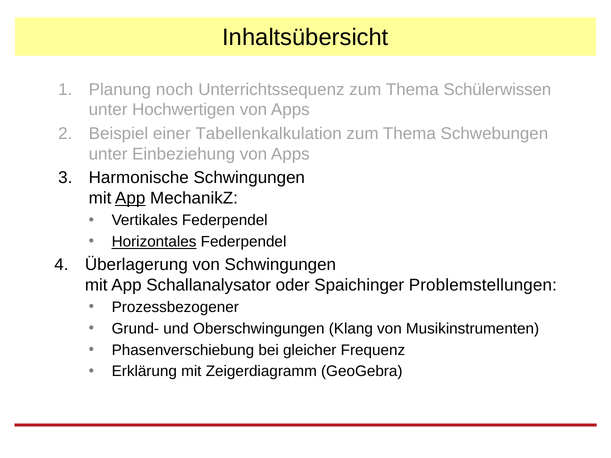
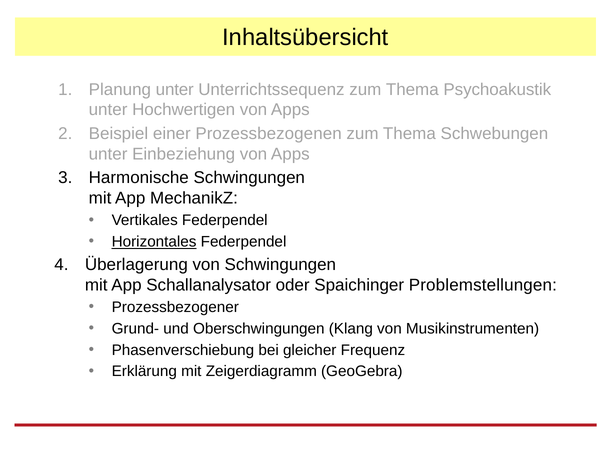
Planung noch: noch -> unter (175, 90)
Schülerwissen: Schülerwissen -> Psychoakustik (497, 90)
Tabellenkalkulation: Tabellenkalkulation -> Prozessbezogenen (269, 134)
App underline: present -> none (130, 198)
